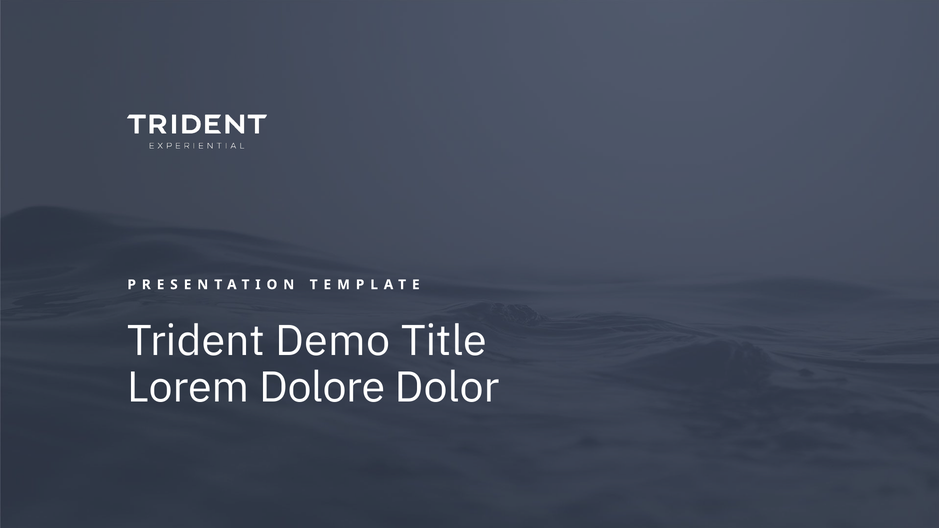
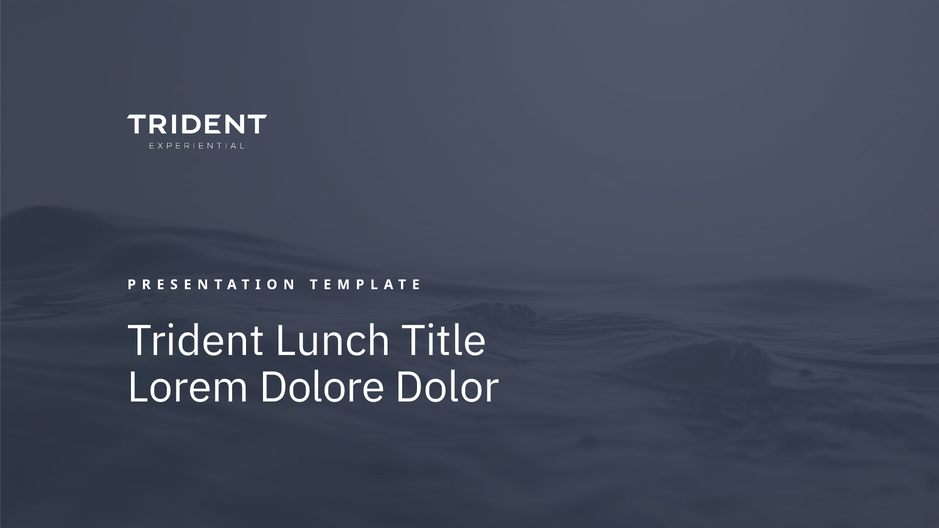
Demo: Demo -> Lunch (333, 341)
